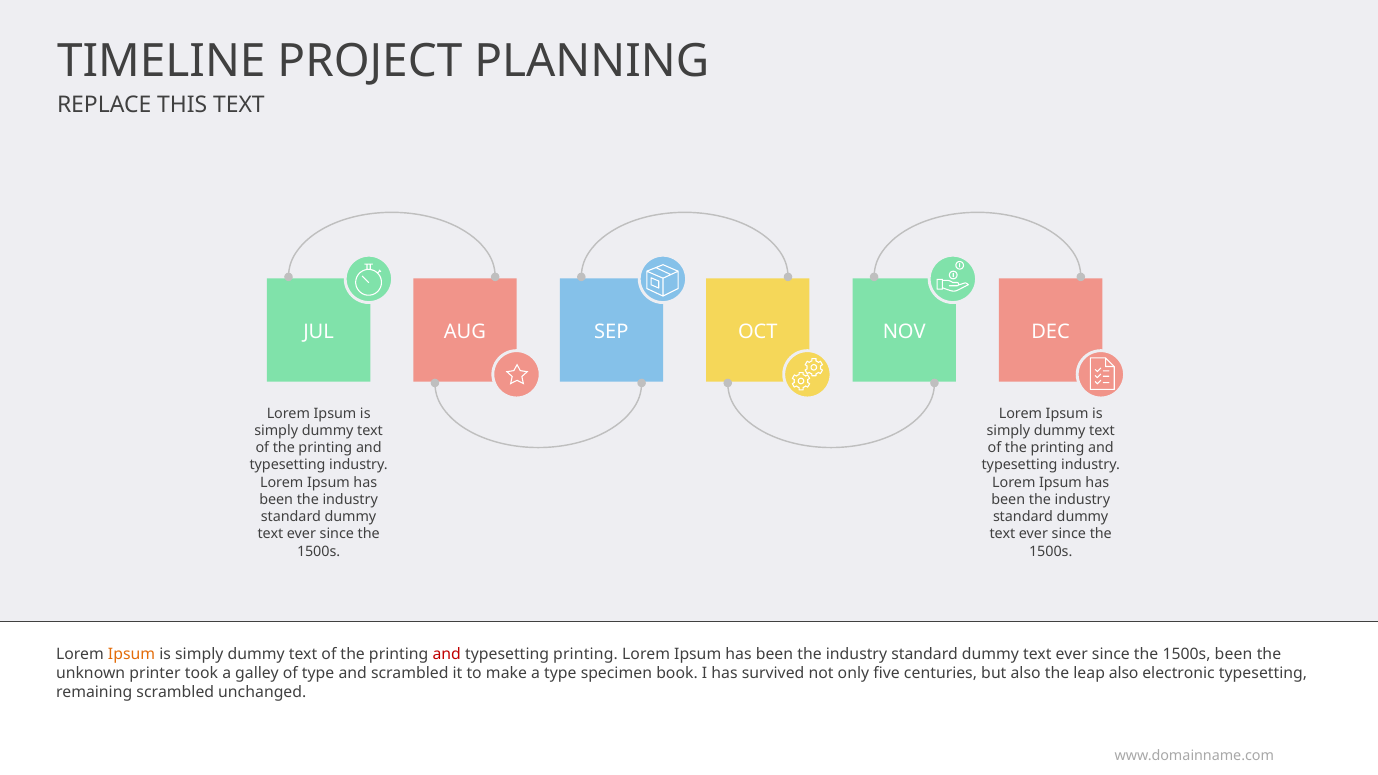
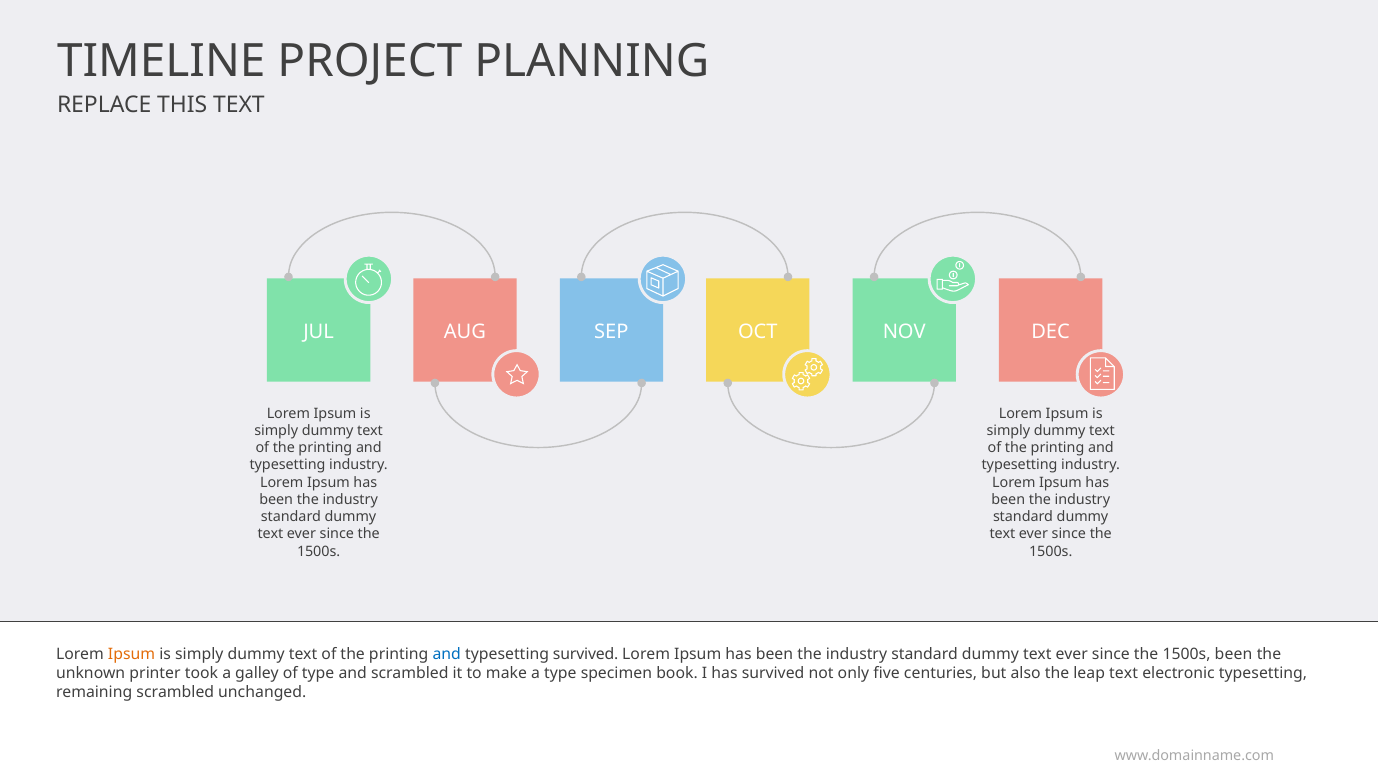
and colour: red -> blue (447, 654)
typesetting printing: printing -> survived (586, 654)
leap also: also -> text (1124, 673)
